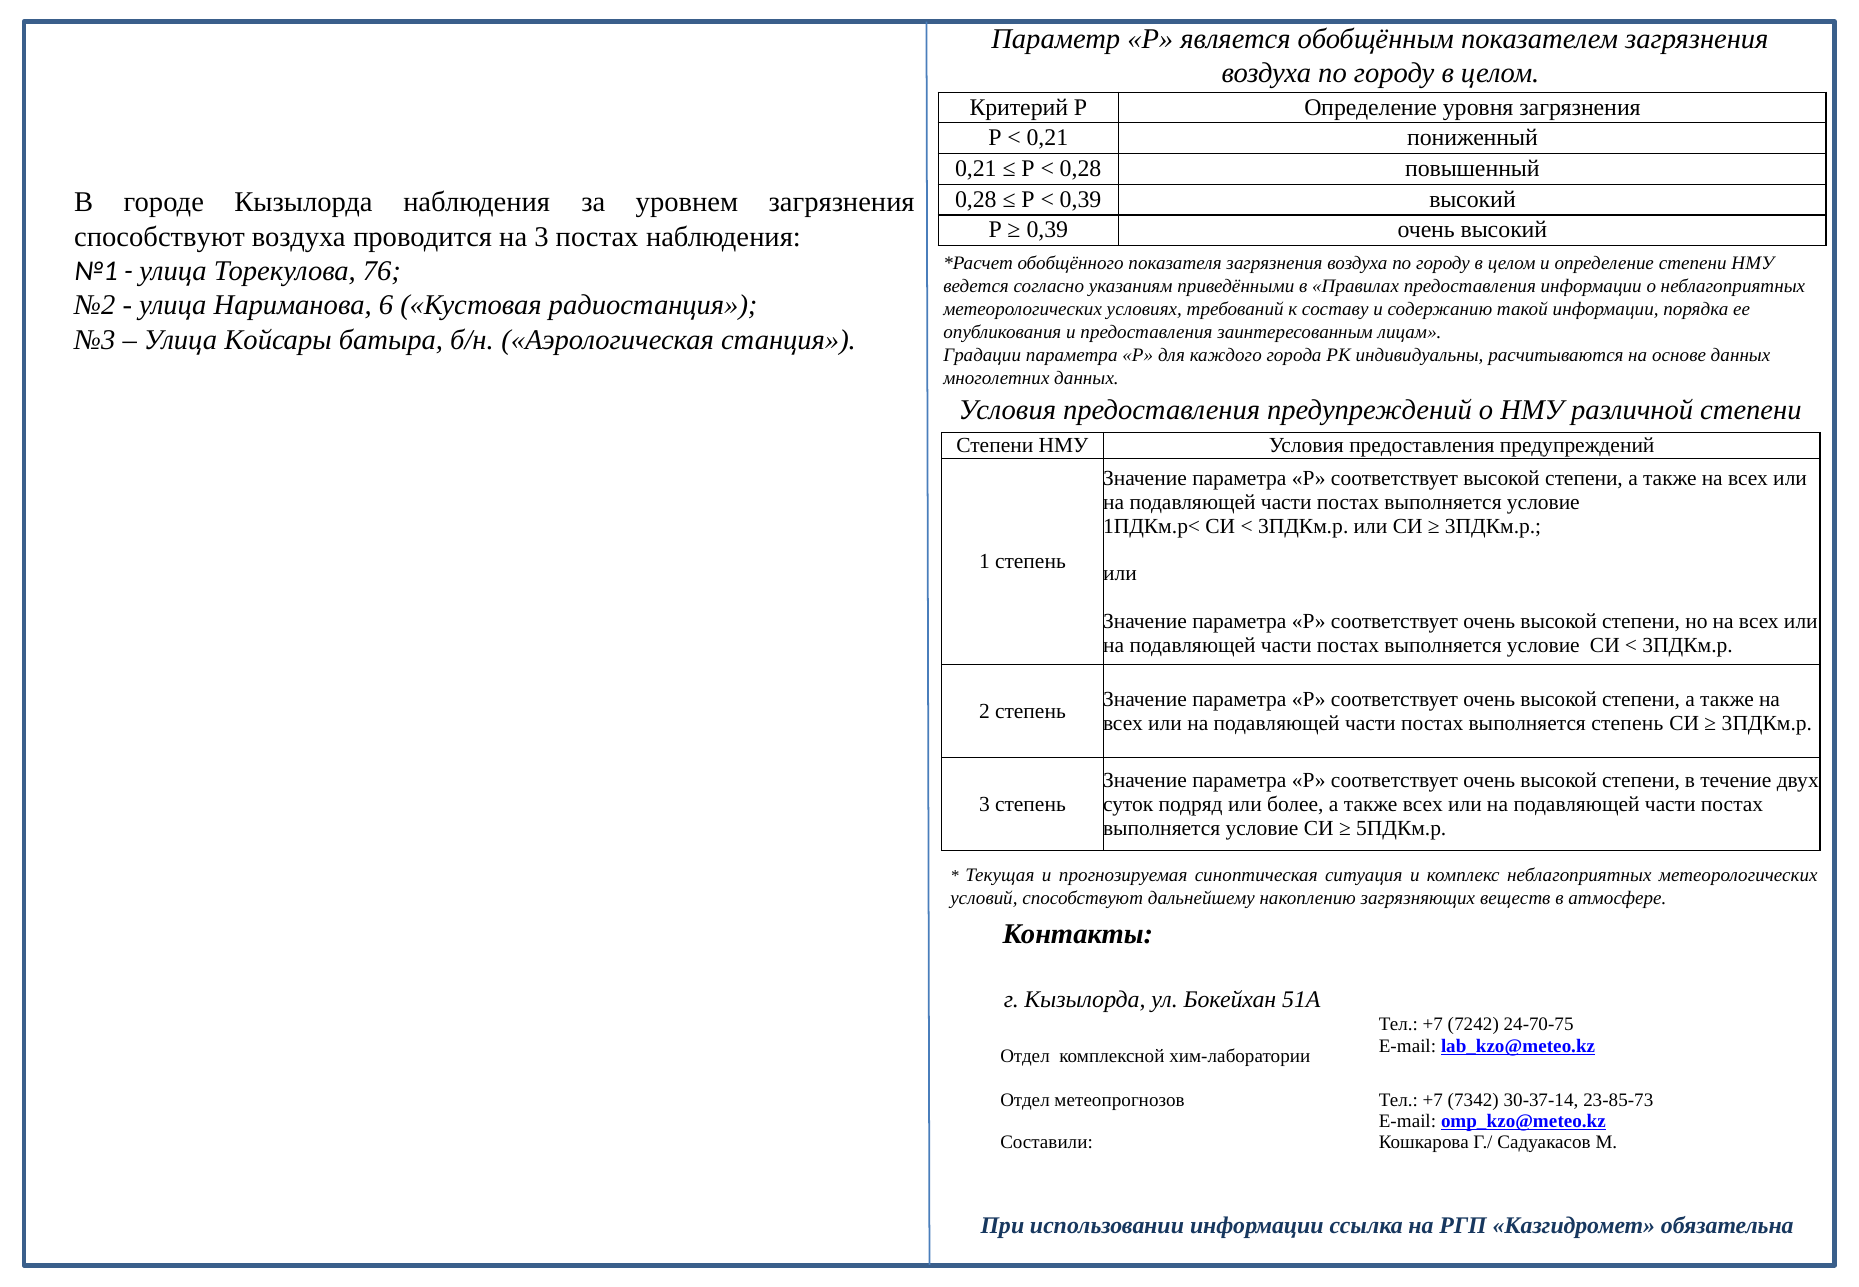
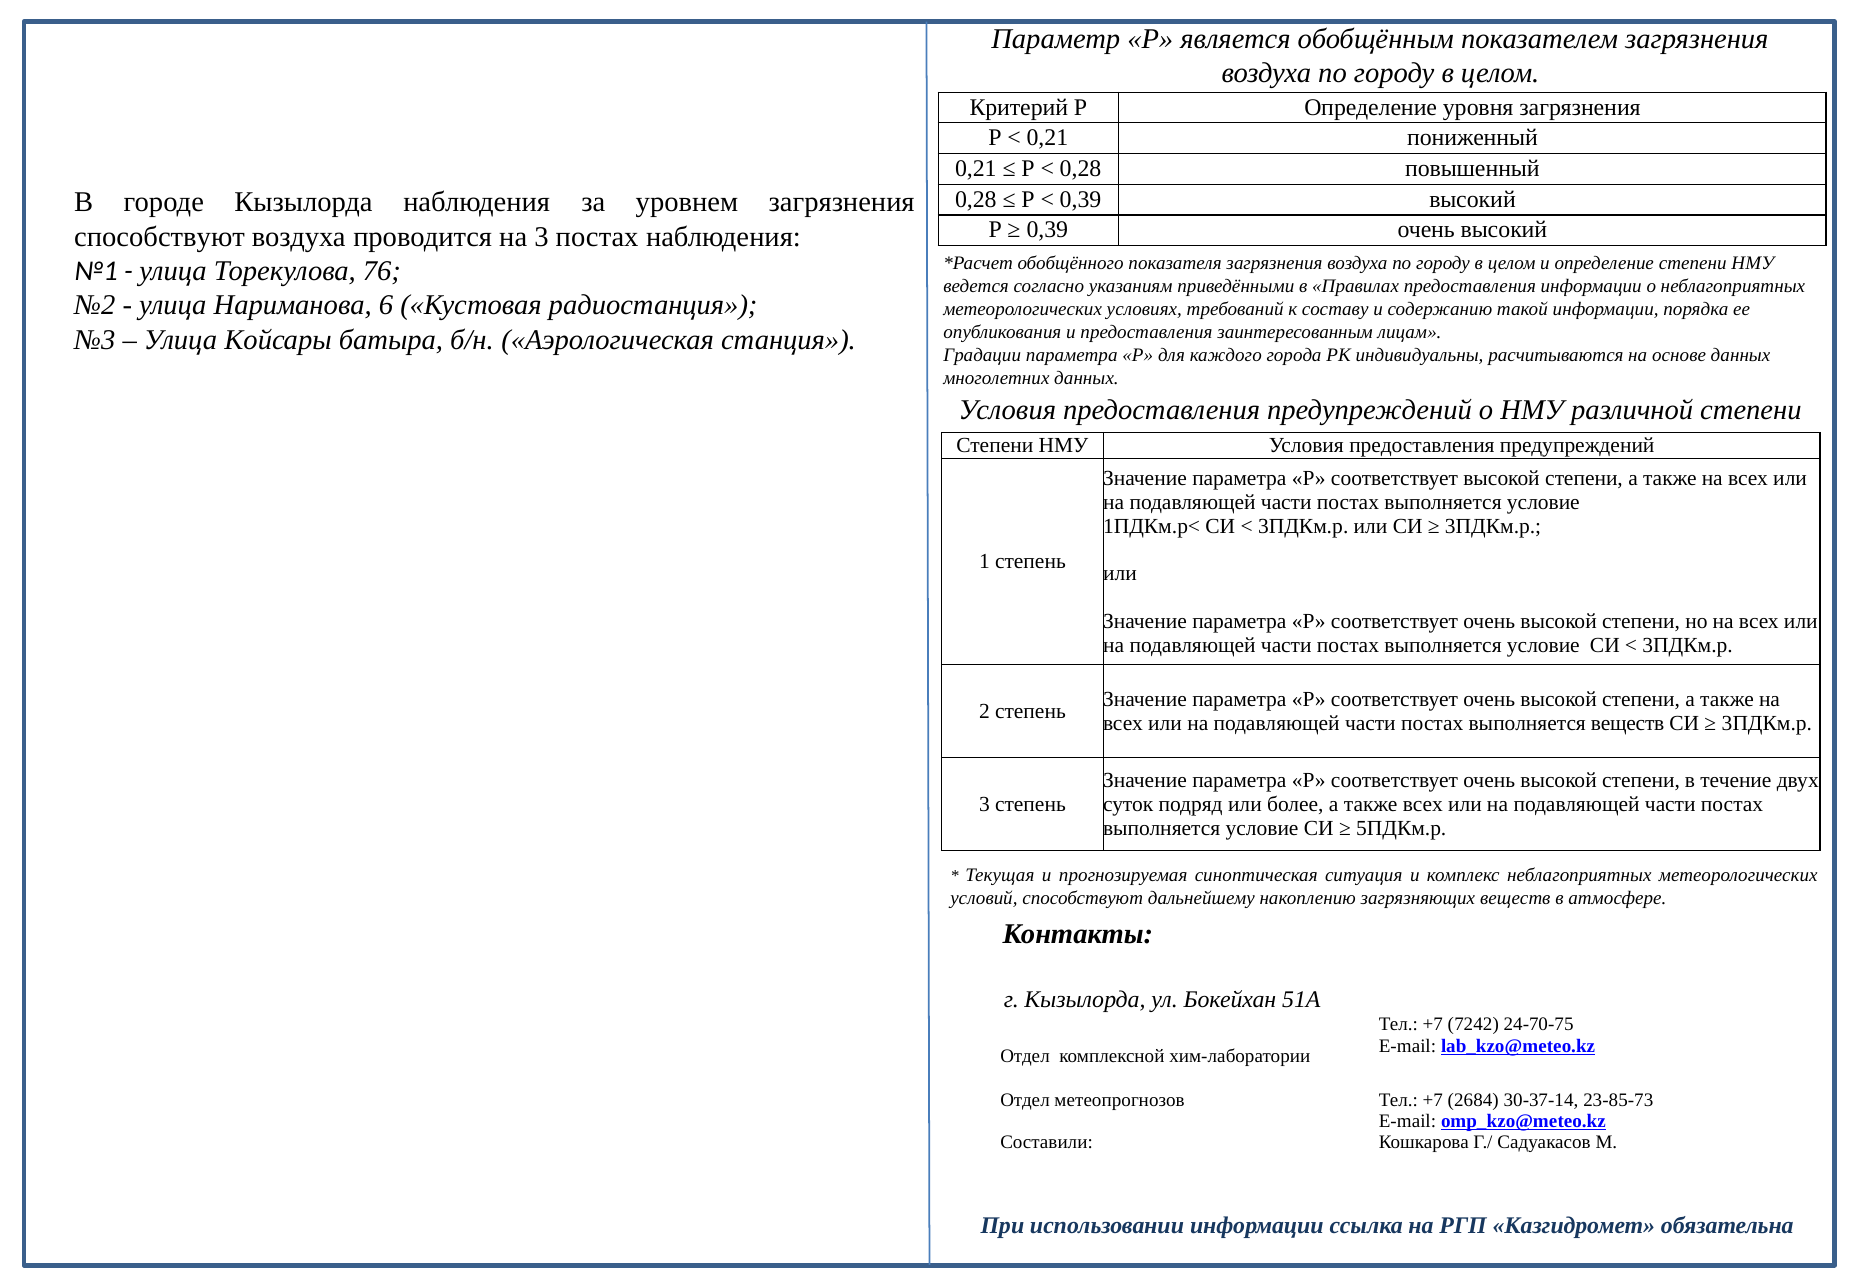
выполняется степень: степень -> веществ (1628, 723)
7342: 7342 -> 2684 (1473, 1100)
